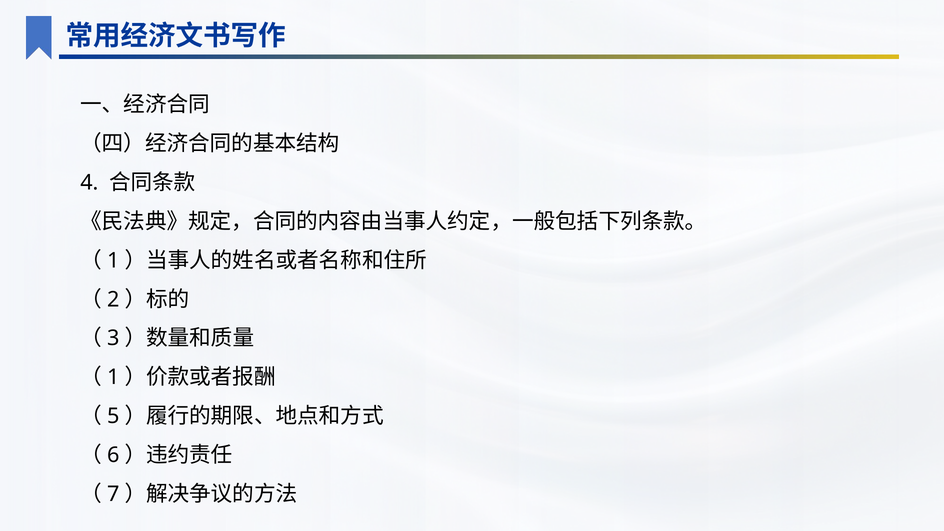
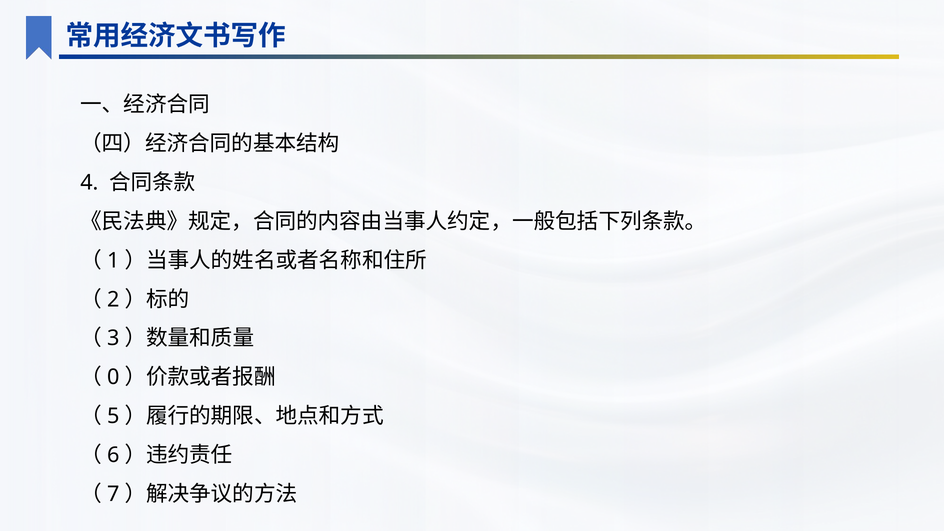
1: 1 -> 0 (113, 377)
